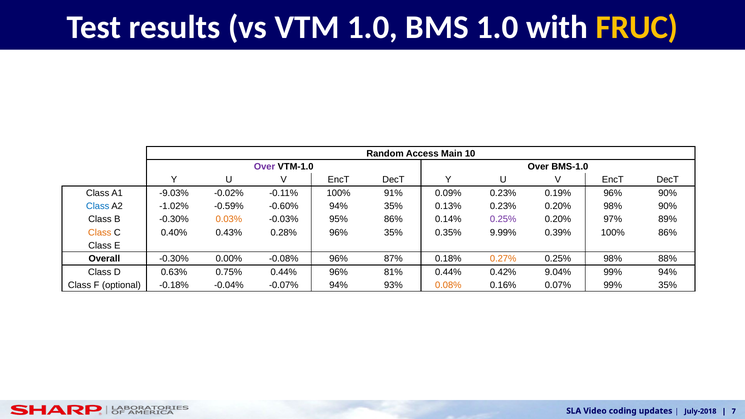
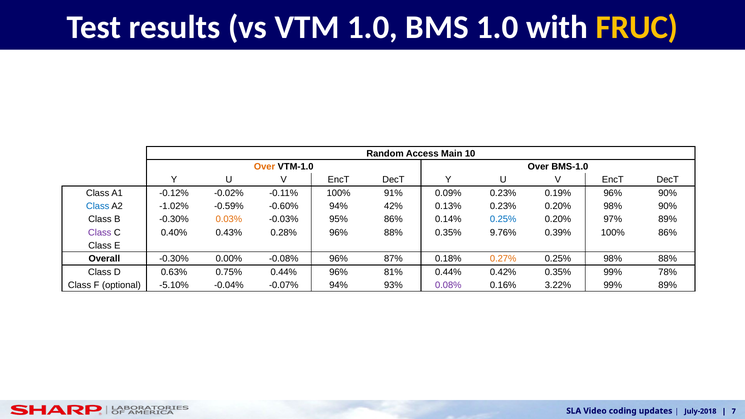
Over colour: purple -> orange (265, 167)
-9.03%: -9.03% -> -0.12% (174, 193)
94% 35%: 35% -> 42% (393, 206)
0.25% colour: purple -> blue (503, 219)
Class colour: orange -> purple (100, 233)
96% 35%: 35% -> 88% (393, 233)
9.99%: 9.99% -> 9.76% (503, 233)
0.42% 9.04%: 9.04% -> 0.35% (558, 272)
99% 94%: 94% -> 78% (668, 272)
-0.18%: -0.18% -> -5.10% (174, 285)
0.08% colour: orange -> purple (448, 285)
0.07%: 0.07% -> 3.22% (558, 285)
99% 35%: 35% -> 89% (668, 285)
